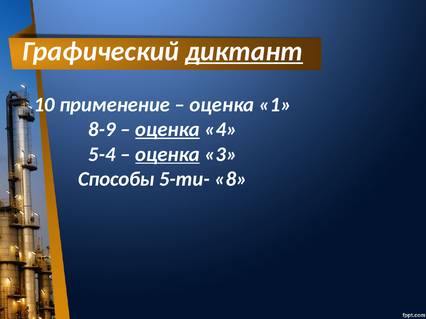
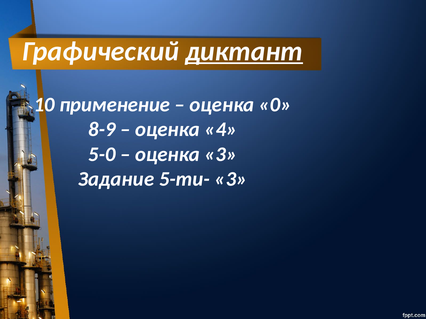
1: 1 -> 0 (275, 105)
оценка underline: present -> none (168, 130)
5-4: 5-4 -> 5-0 (102, 155)
оценка underline: present -> none (168, 155)
Способы: Способы -> Задание (116, 179)
5-ти- 8: 8 -> 3 (231, 179)
